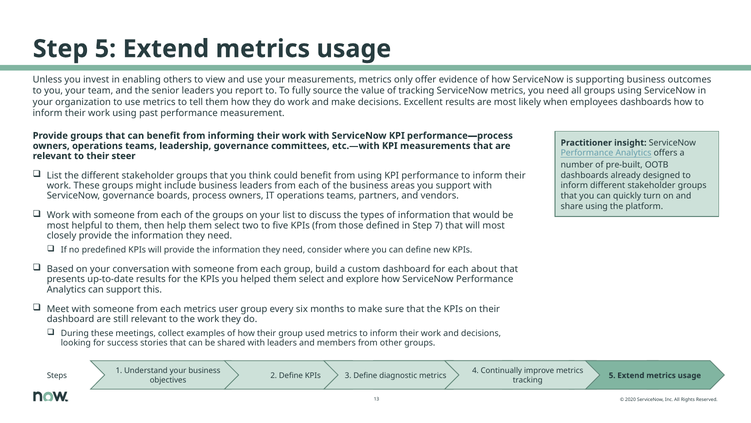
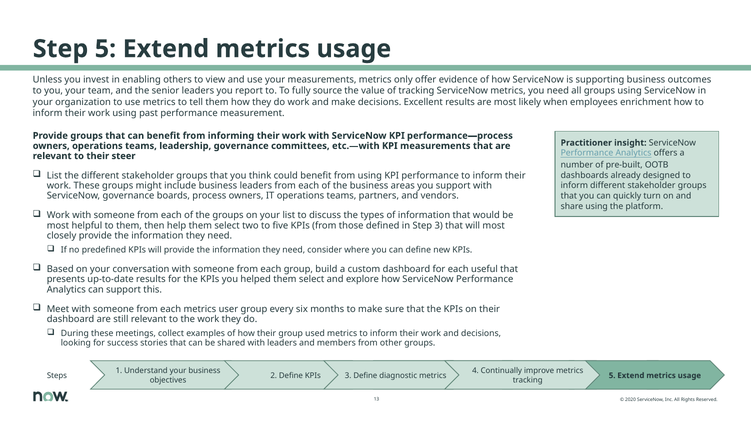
employees dashboards: dashboards -> enrichment (646, 102)
Step 7: 7 -> 3 (439, 225)
about: about -> useful (484, 269)
